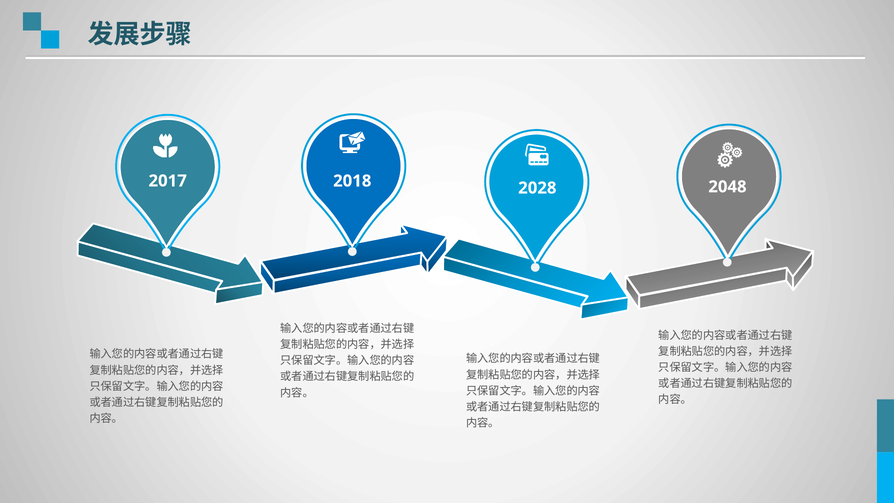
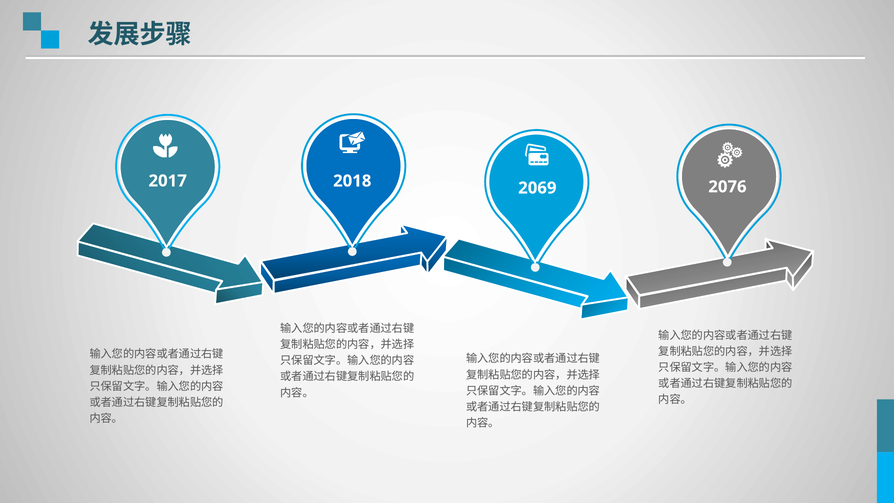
2048: 2048 -> 2076 (727, 187)
2028: 2028 -> 2069 (537, 188)
